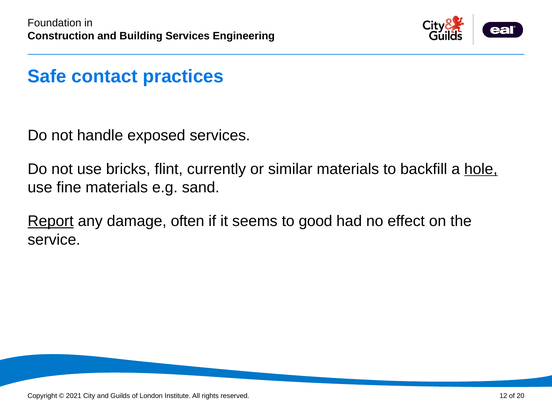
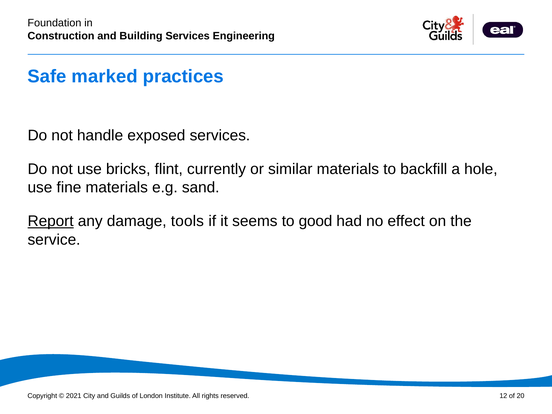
contact: contact -> marked (105, 76)
hole underline: present -> none (481, 169)
often: often -> tools (187, 221)
